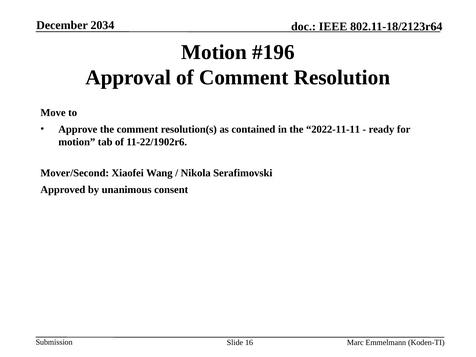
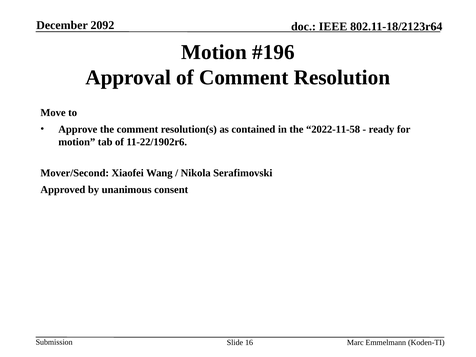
2034: 2034 -> 2092 (102, 25)
2022-11-11: 2022-11-11 -> 2022-11-58 (333, 129)
